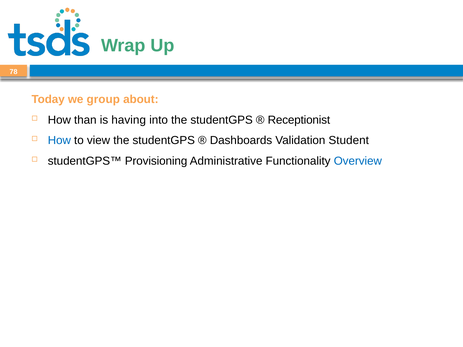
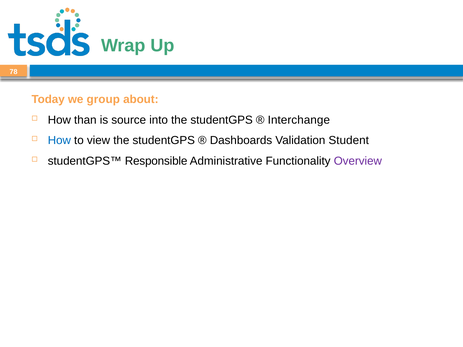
having: having -> source (129, 120)
Receptionist: Receptionist -> Interchange (299, 120)
Provisioning: Provisioning -> Responsible (156, 161)
Overview colour: blue -> purple (358, 161)
